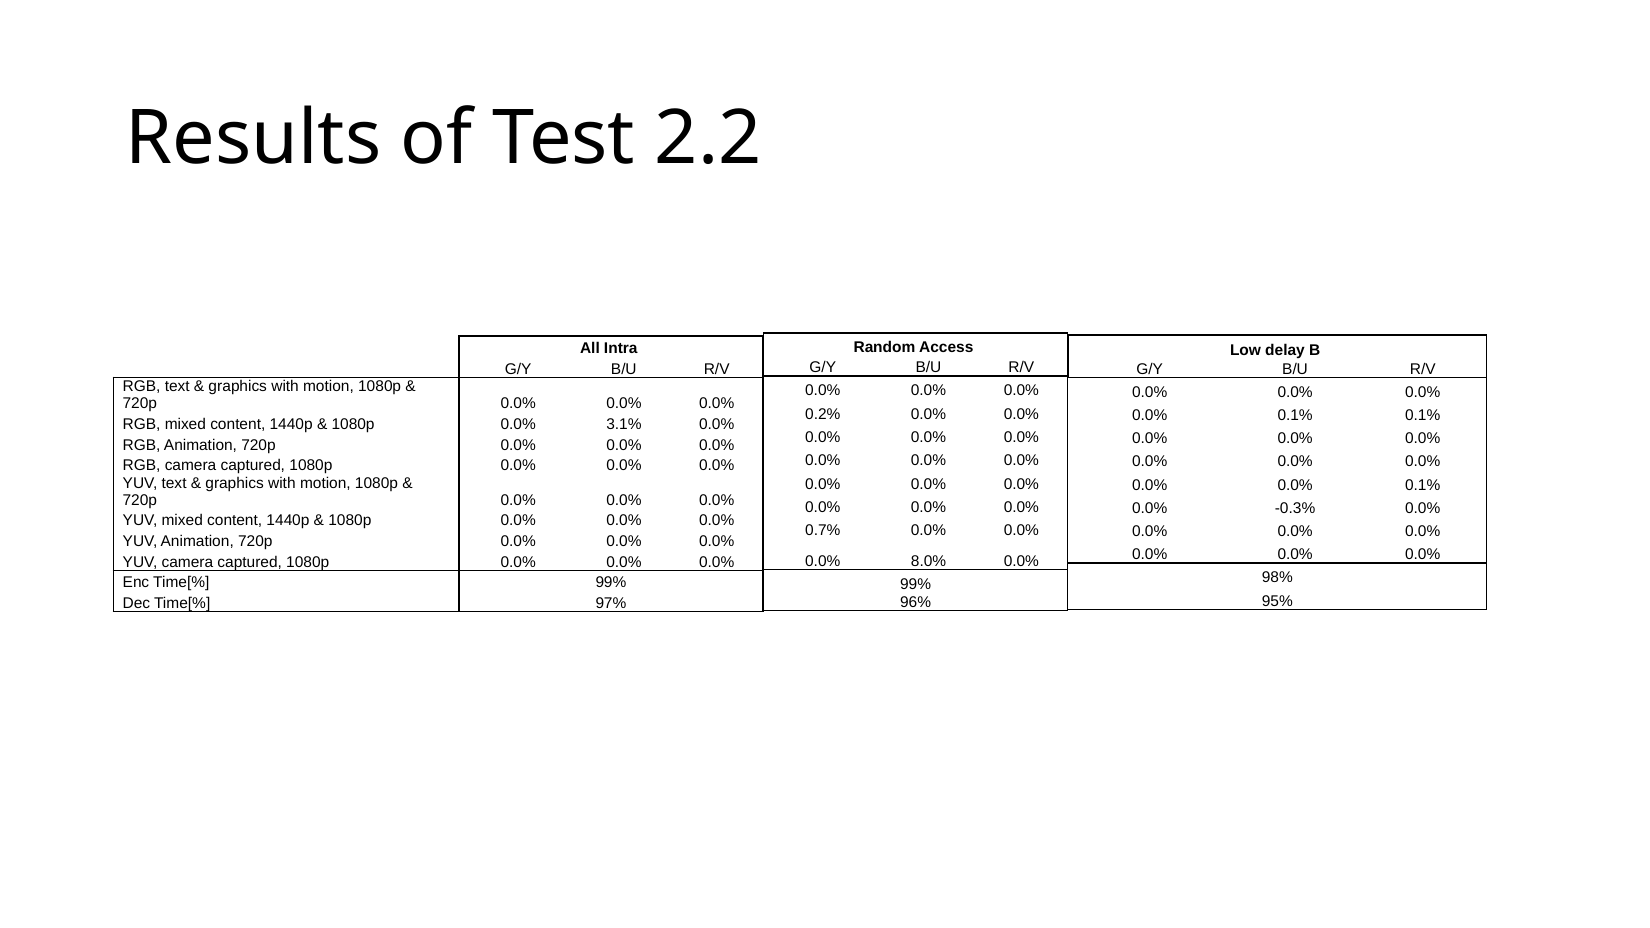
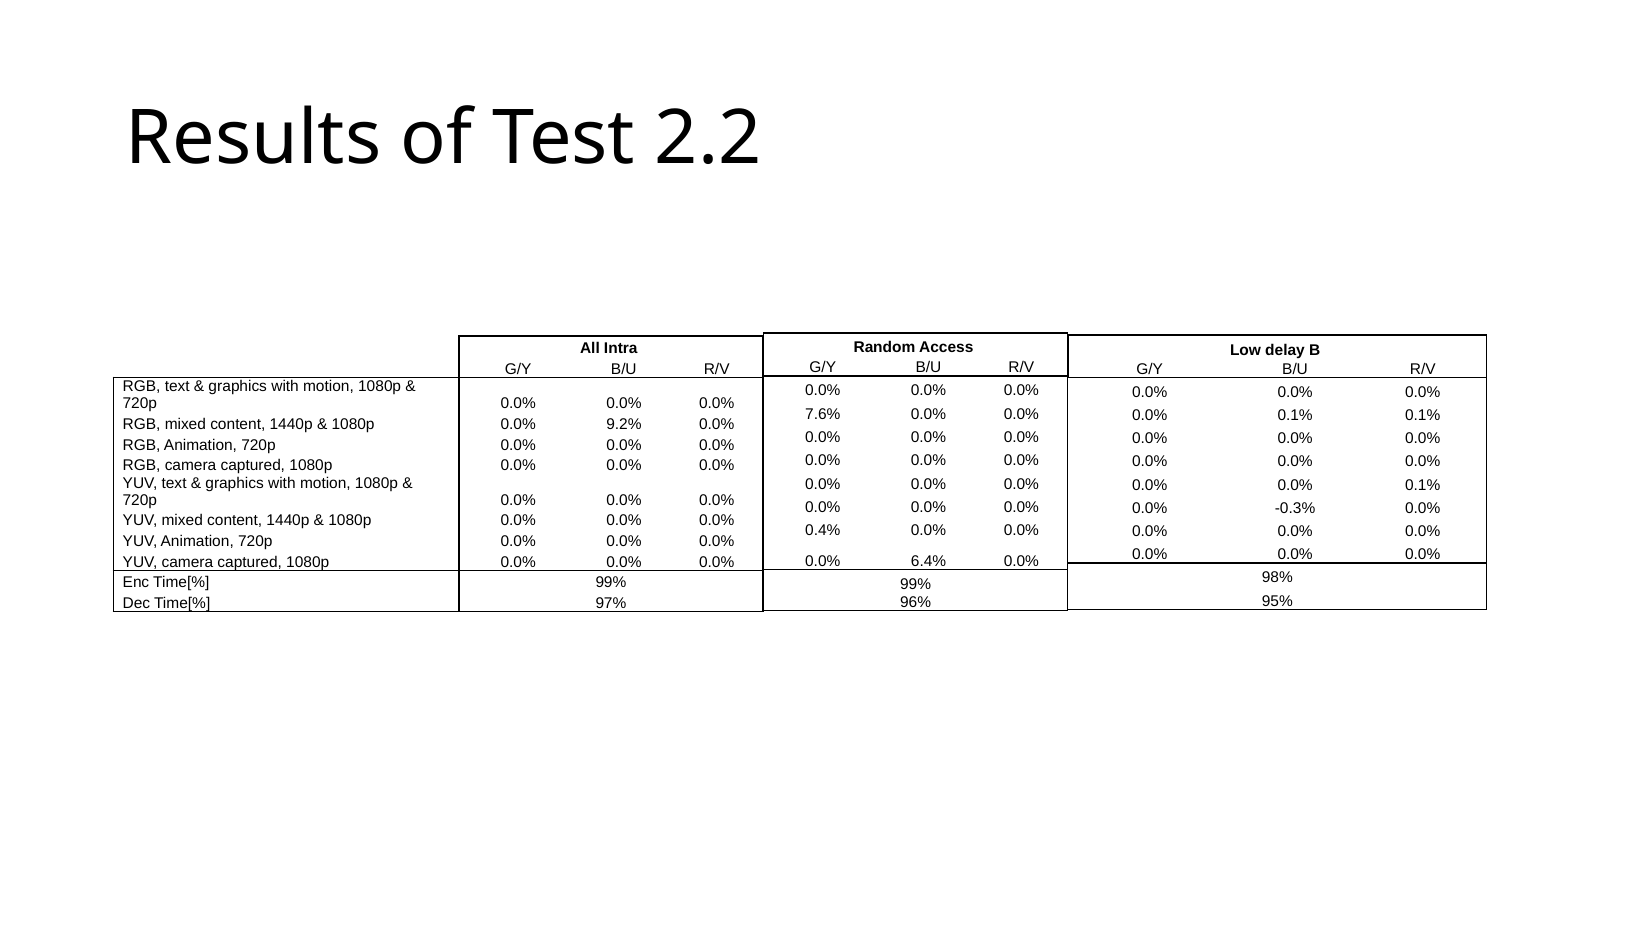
0.2%: 0.2% -> 7.6% (823, 414)
3.1%: 3.1% -> 9.2% (624, 424)
0.7%: 0.7% -> 0.4% (823, 531)
8.0%: 8.0% -> 6.4% (929, 561)
